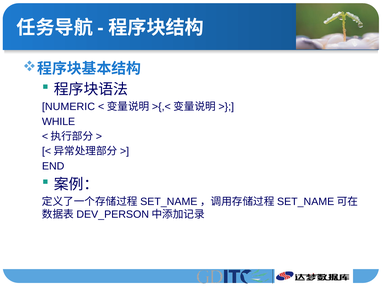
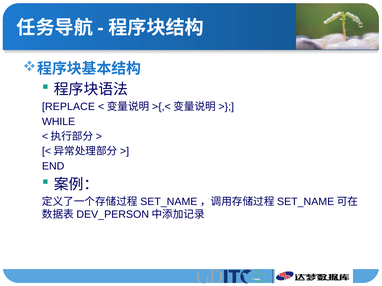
NUMERIC: NUMERIC -> REPLACE (68, 107)
